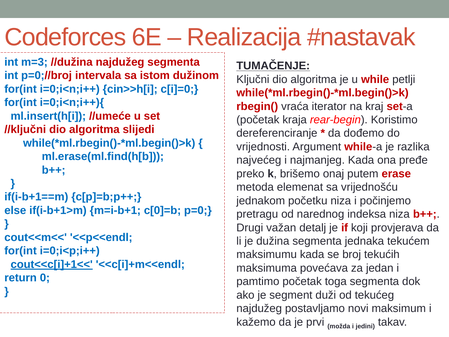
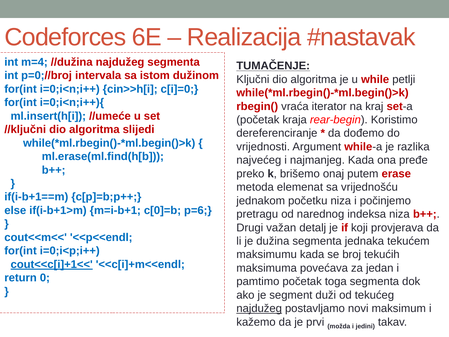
m=3: m=3 -> m=4 (34, 62)
p=0: p=0 -> p=6 (198, 210)
najdužeg underline: none -> present (259, 308)
